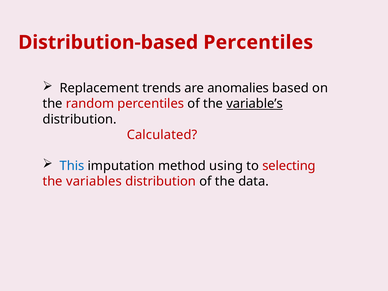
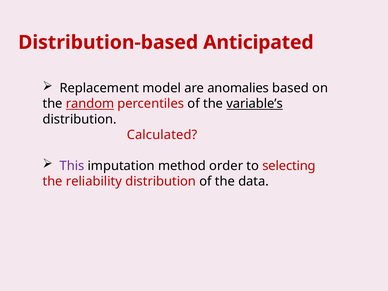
Distribution-based Percentiles: Percentiles -> Anticipated (258, 42)
trends: trends -> model (162, 88)
random underline: none -> present (90, 104)
This colour: blue -> purple (72, 166)
using: using -> order (226, 166)
variables: variables -> reliability (94, 181)
